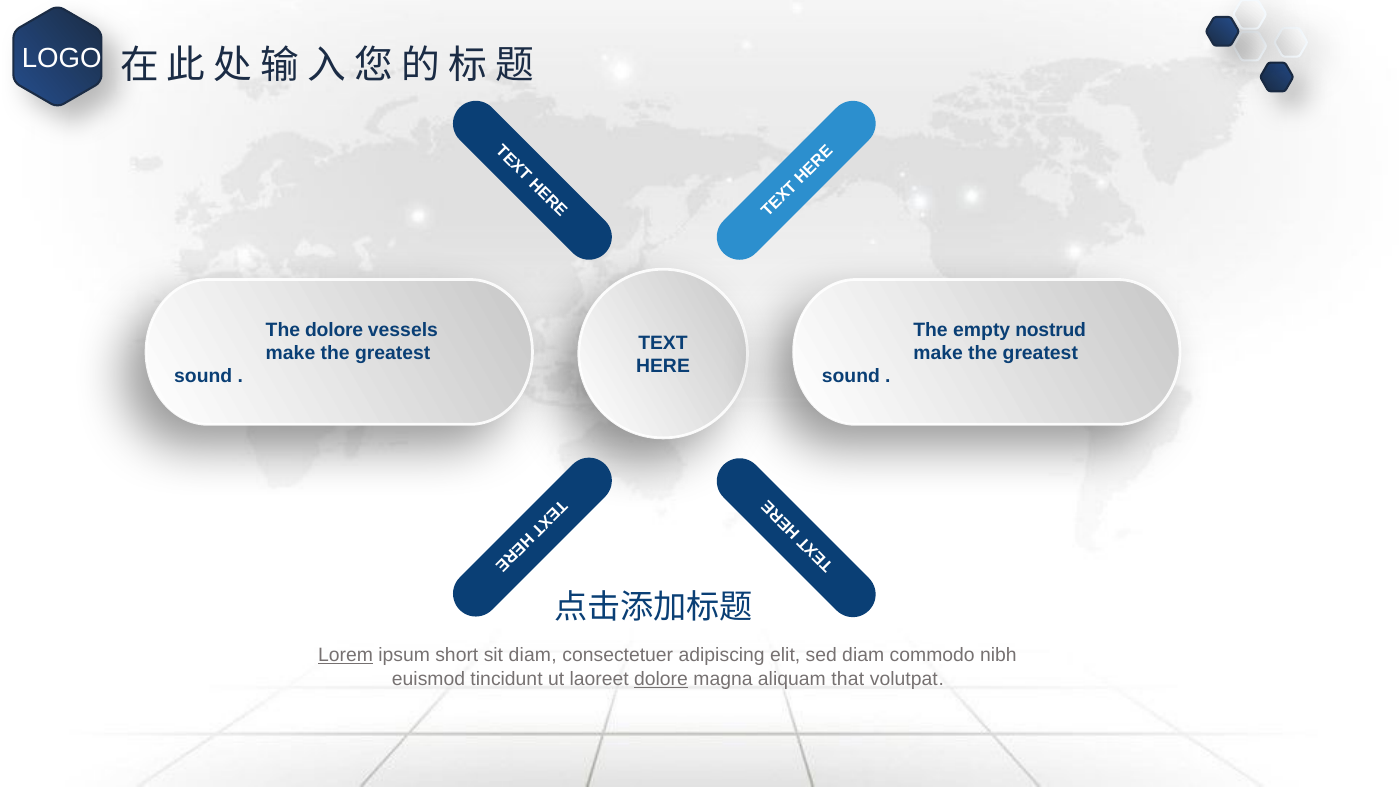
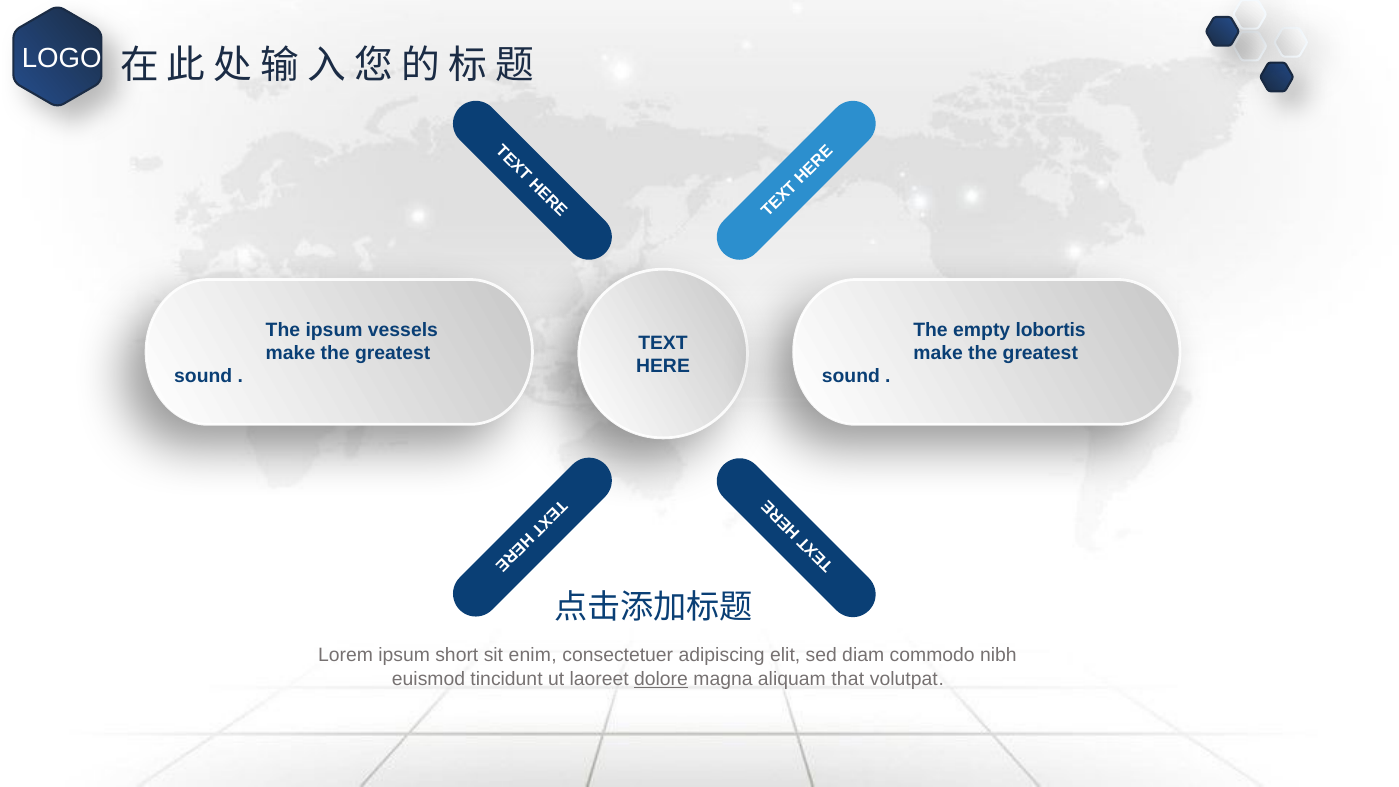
The dolore: dolore -> ipsum (334, 330)
nostrud: nostrud -> lobortis (1051, 330)
Lorem underline: present -> none (346, 655)
sit diam: diam -> enim (533, 655)
